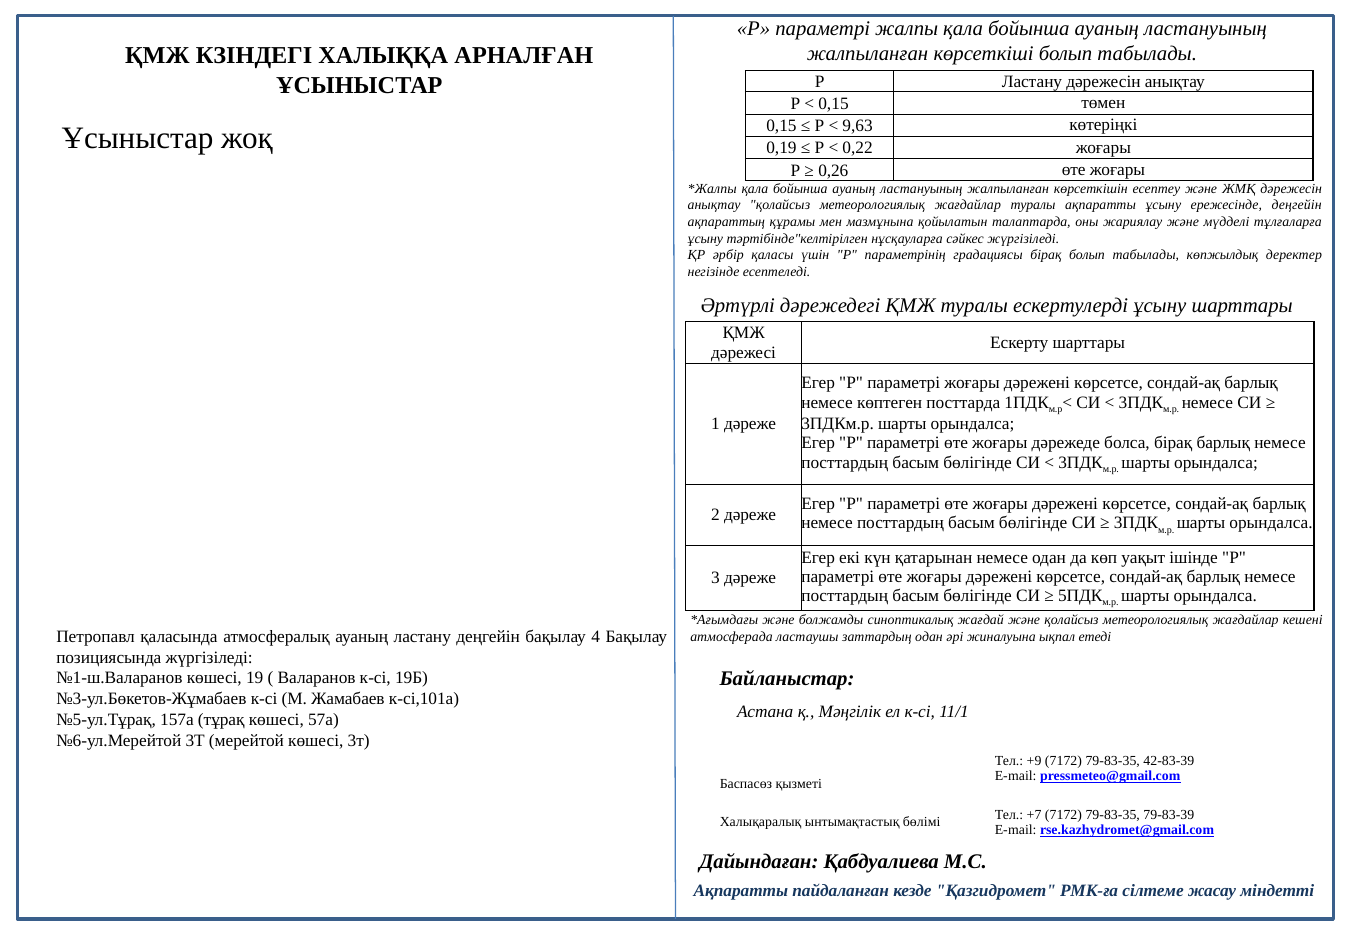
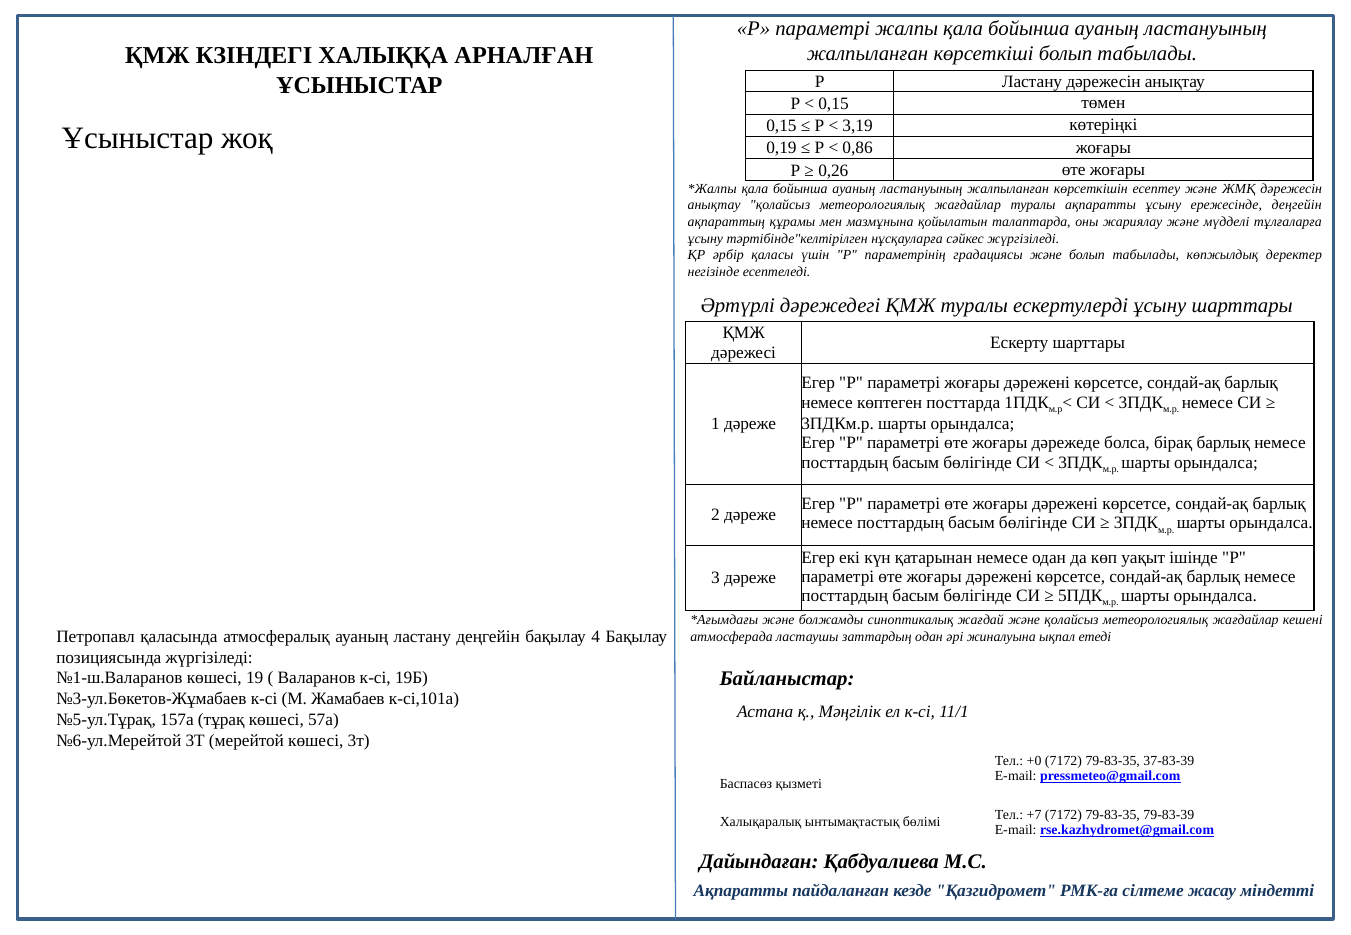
9,63: 9,63 -> 3,19 (858, 126)
0,22: 0,22 -> 0,86 (858, 148)
градациясы бірақ: бірақ -> және (1046, 255)
+9: +9 -> +0 (1034, 761)
42-83-39: 42-83-39 -> 37-83-39 (1169, 761)
